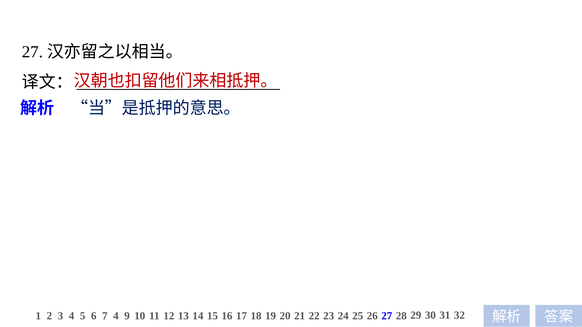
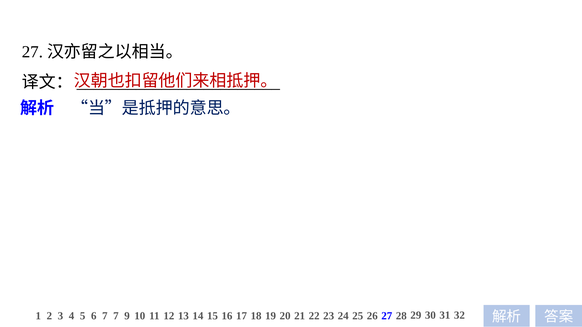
7 4: 4 -> 7 (116, 316)
